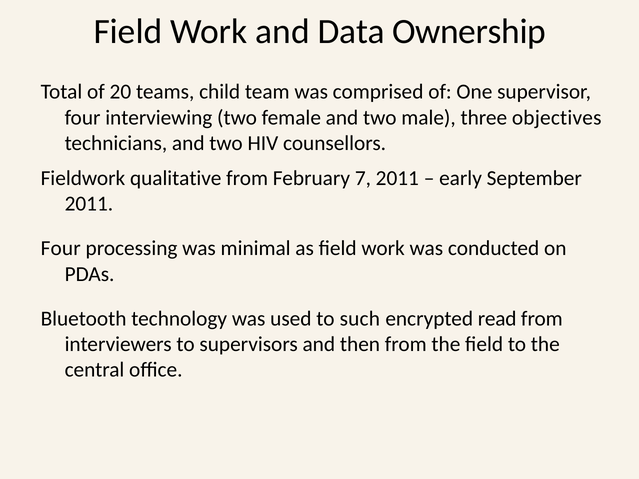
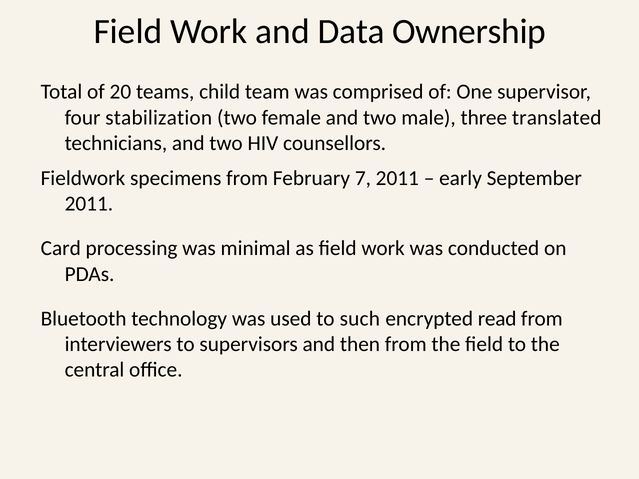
interviewing: interviewing -> stabilization (159, 118)
objectives: objectives -> translated (557, 118)
qualitative: qualitative -> specimens (176, 178)
Four: Four -> Card (61, 249)
